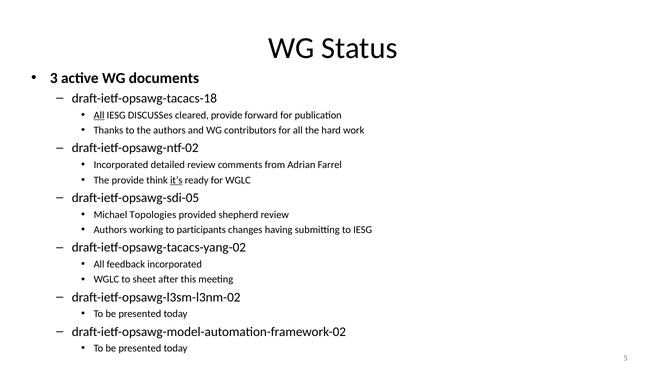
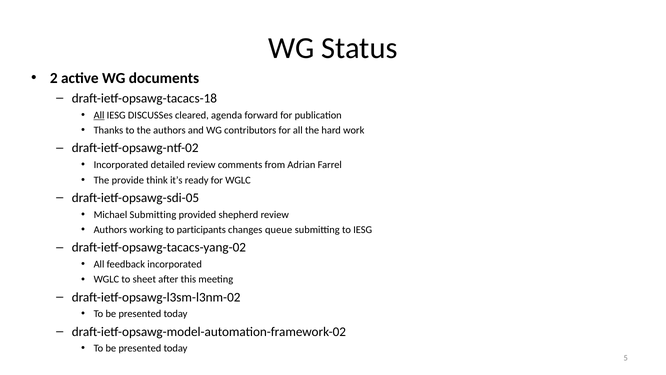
3: 3 -> 2 (54, 78)
cleared provide: provide -> agenda (227, 115)
it’s underline: present -> none (176, 180)
Michael Topologies: Topologies -> Submitting (153, 214)
having: having -> queue (279, 230)
